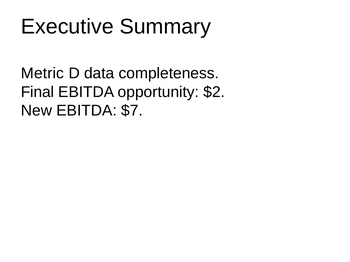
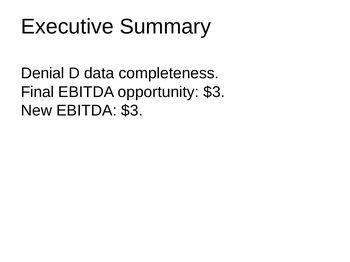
Metric: Metric -> Denial (43, 73)
opportunity $2: $2 -> $3 (214, 92)
EBITDA $7: $7 -> $3 (132, 111)
